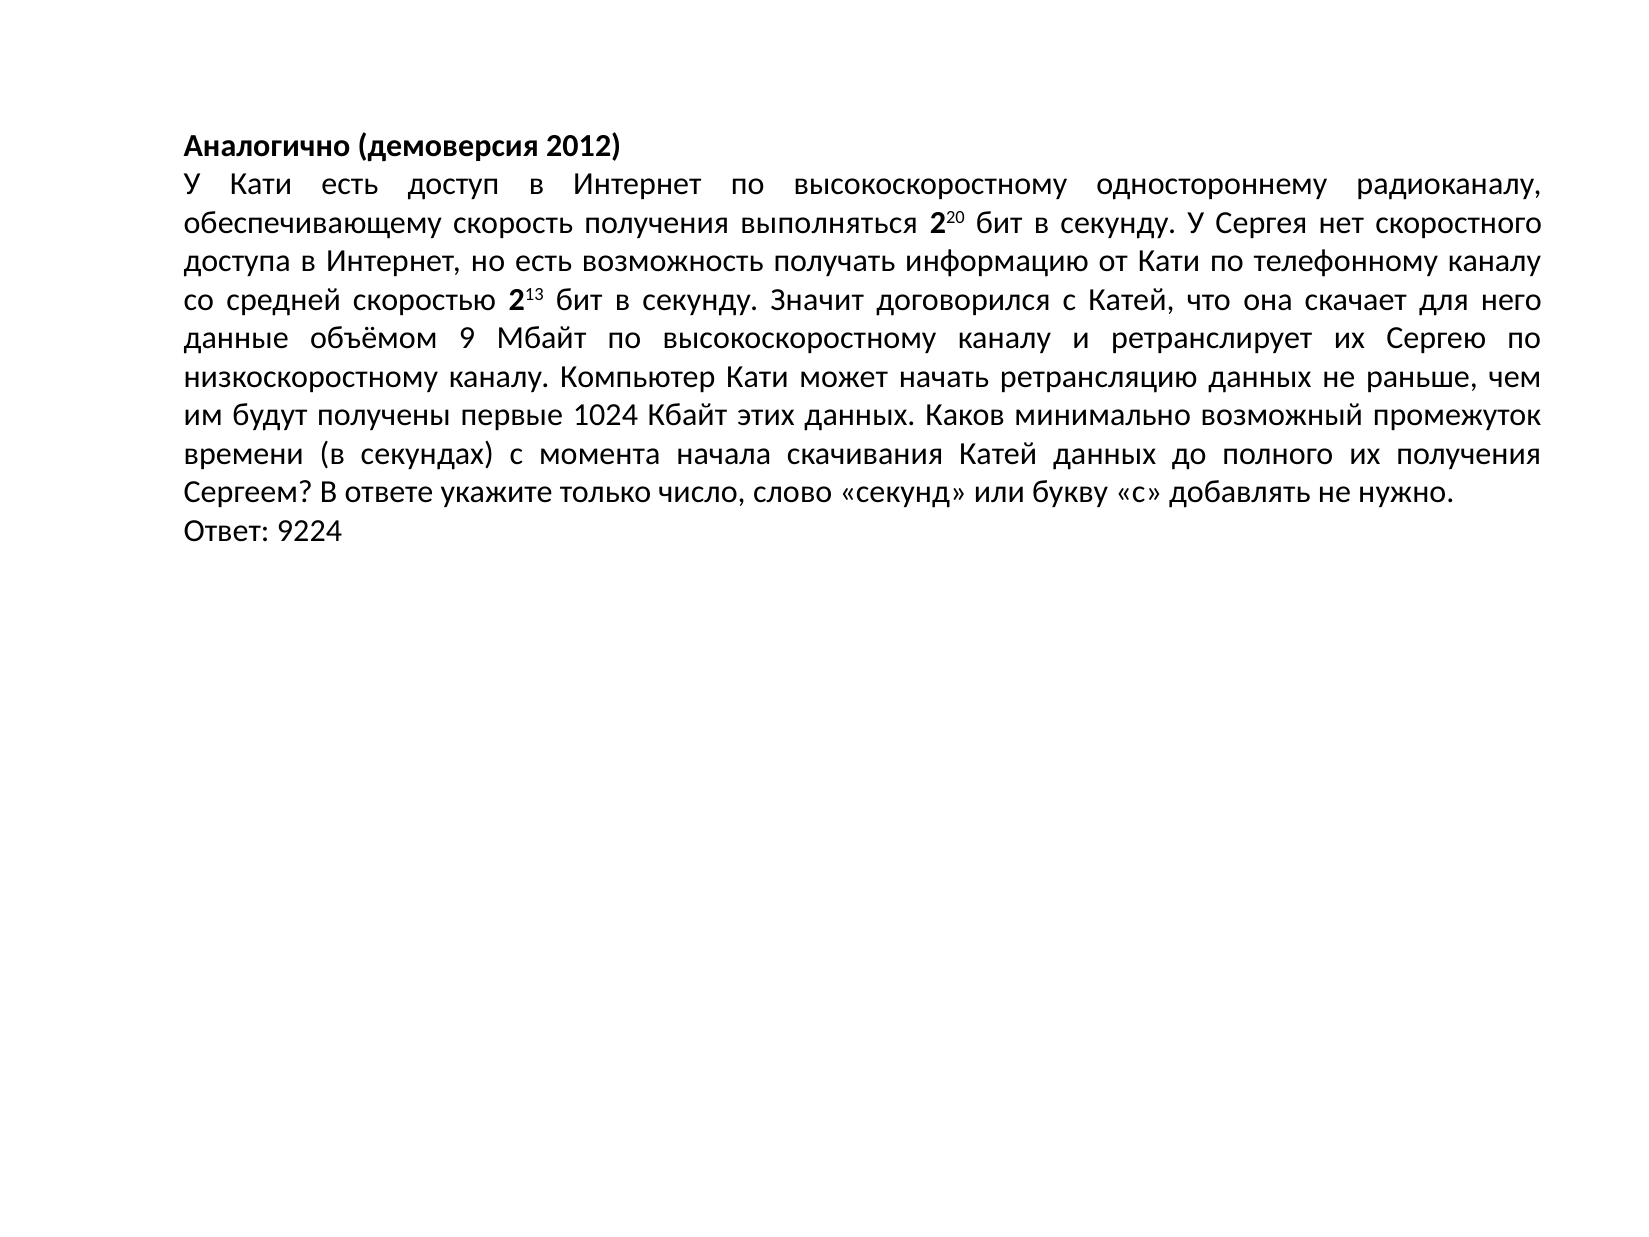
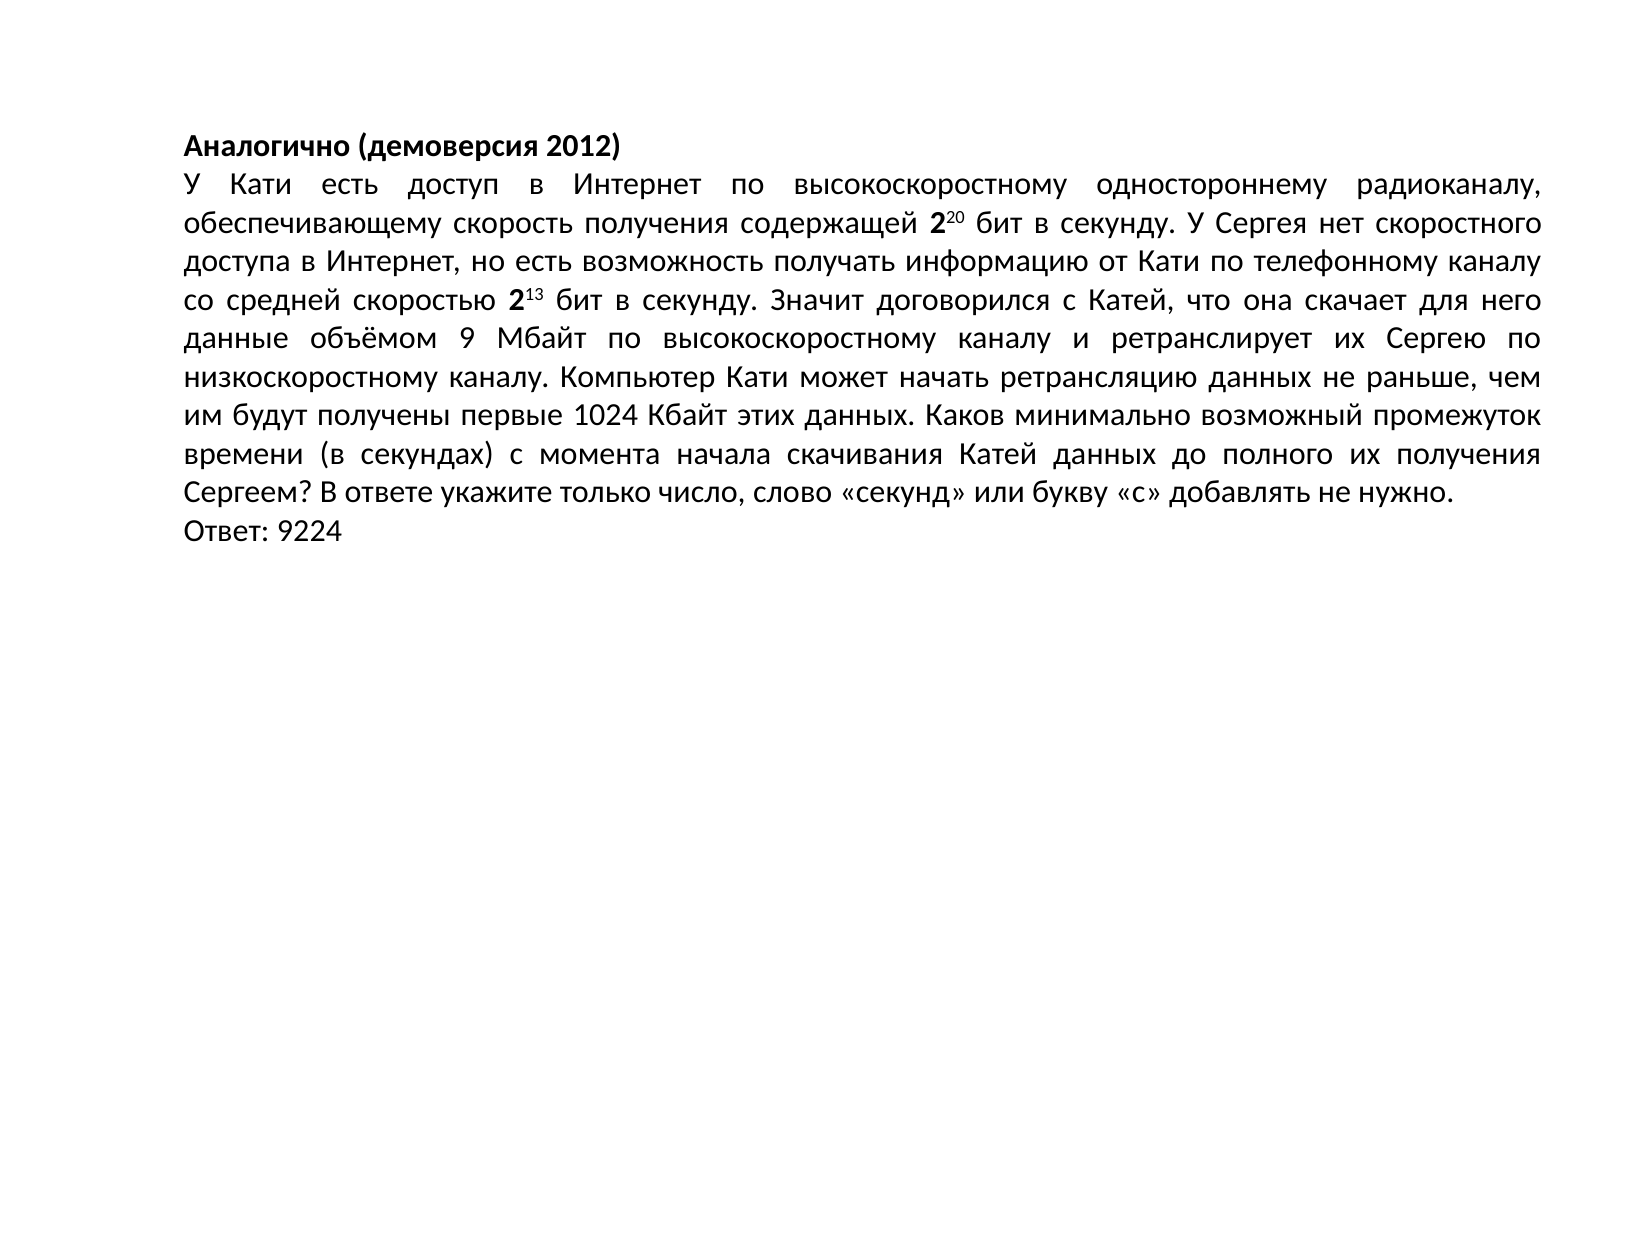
выполняться: выполняться -> содержащей (829, 222)
